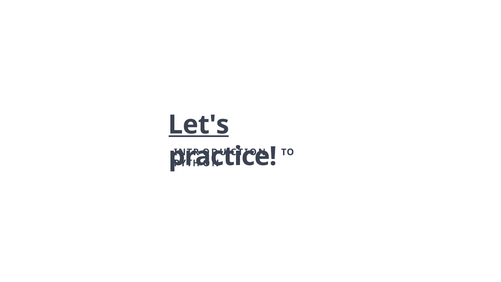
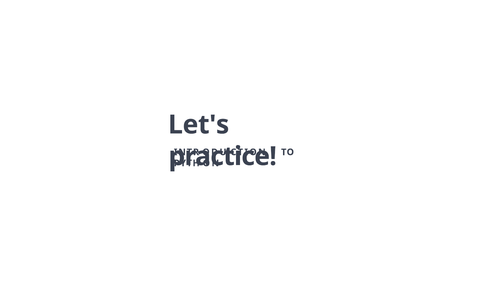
Let's underline: present -> none (199, 125)
